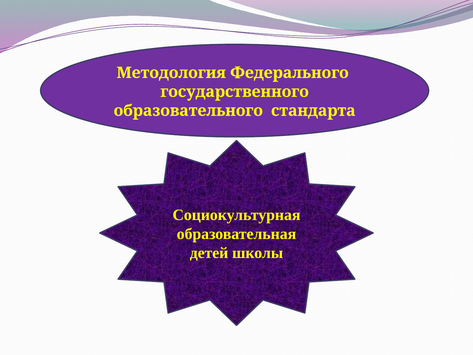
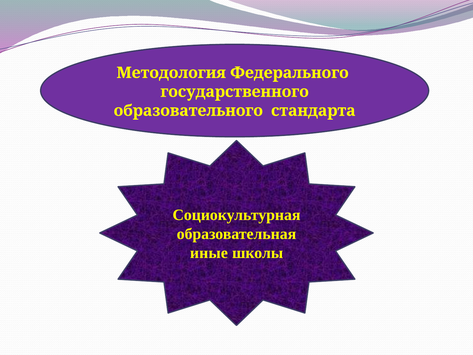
детей: детей -> иные (209, 253)
